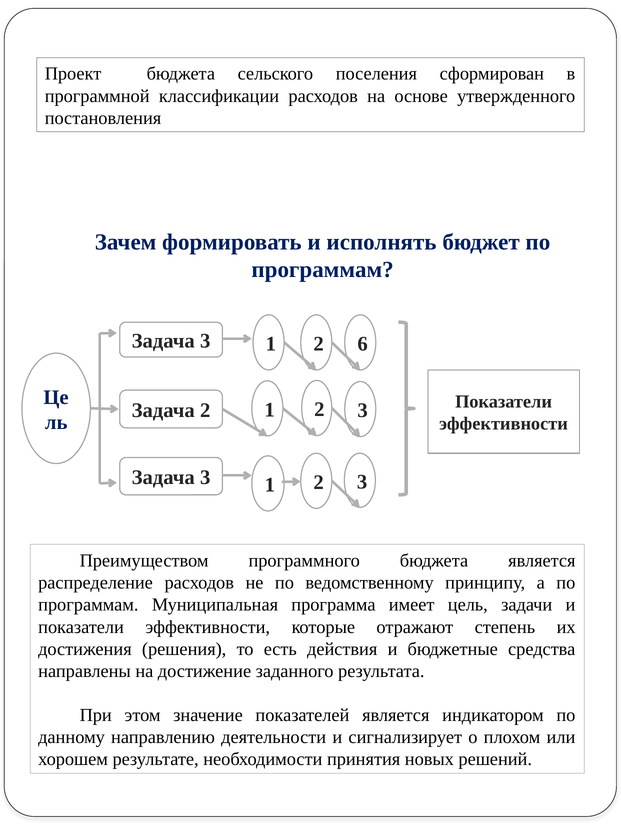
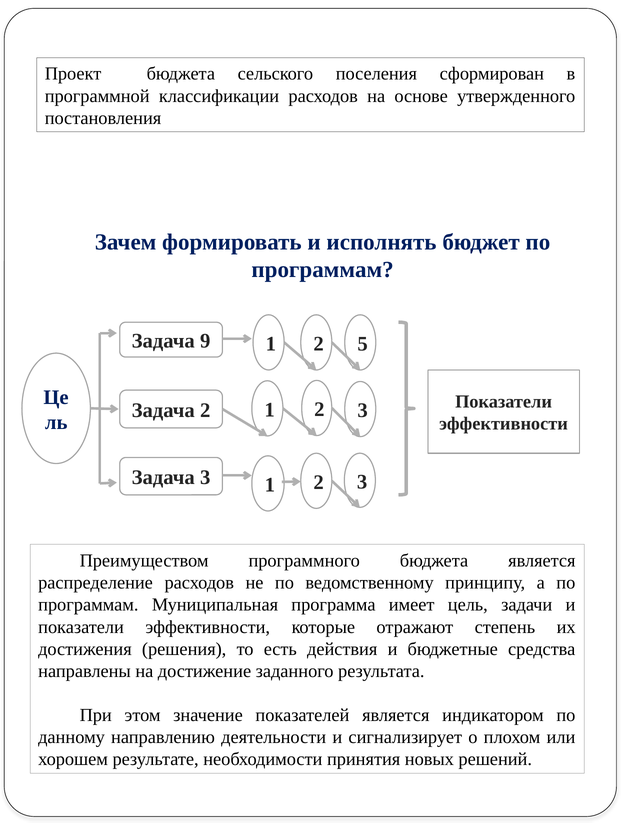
3: 3 -> 9 (205, 341)
6: 6 -> 5 (363, 344)
